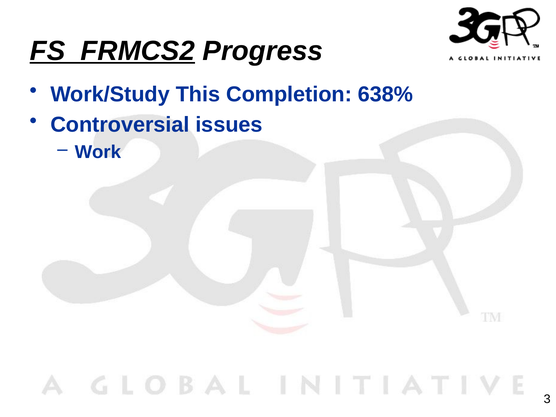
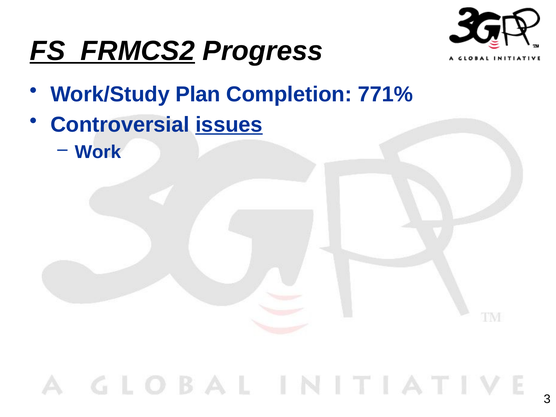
This: This -> Plan (198, 94)
638%: 638% -> 771% (386, 94)
issues underline: none -> present (229, 125)
